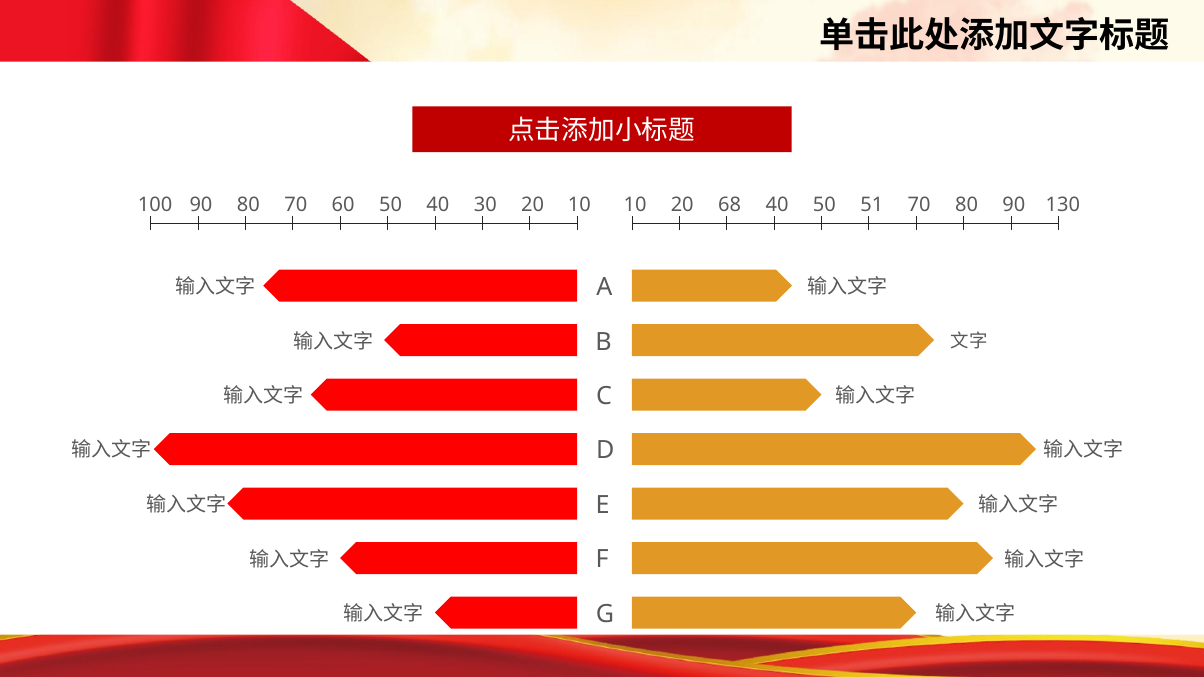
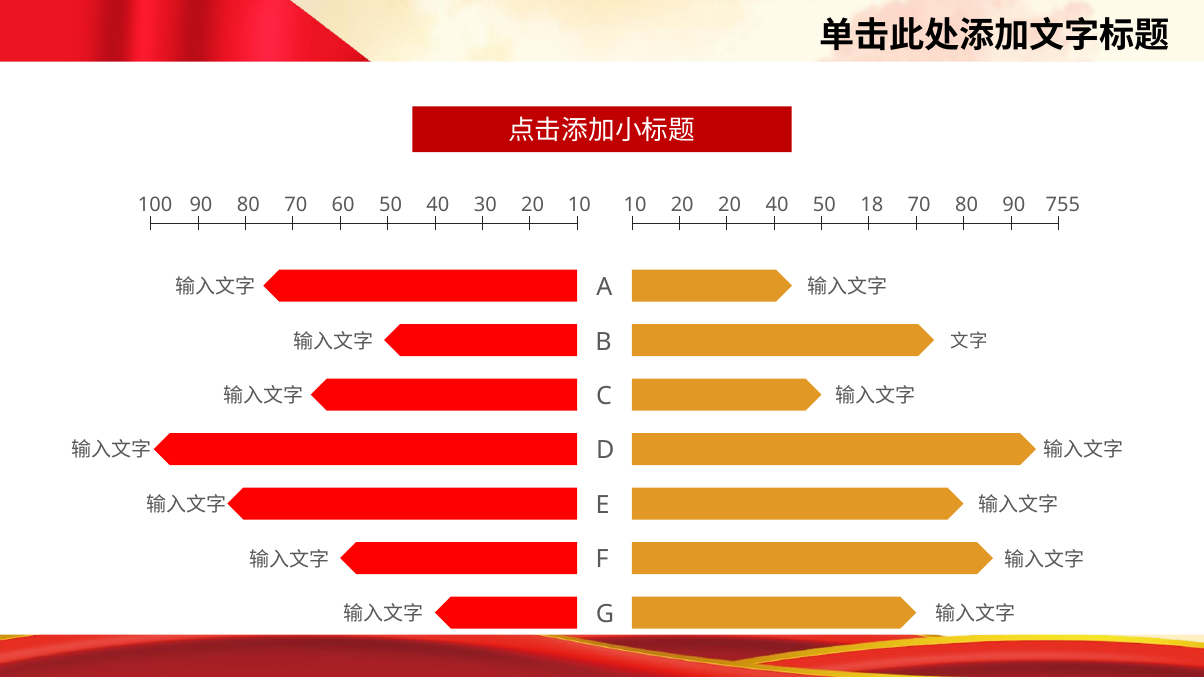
20 68: 68 -> 20 (730, 205)
51: 51 -> 18 (872, 205)
130: 130 -> 755 (1063, 205)
